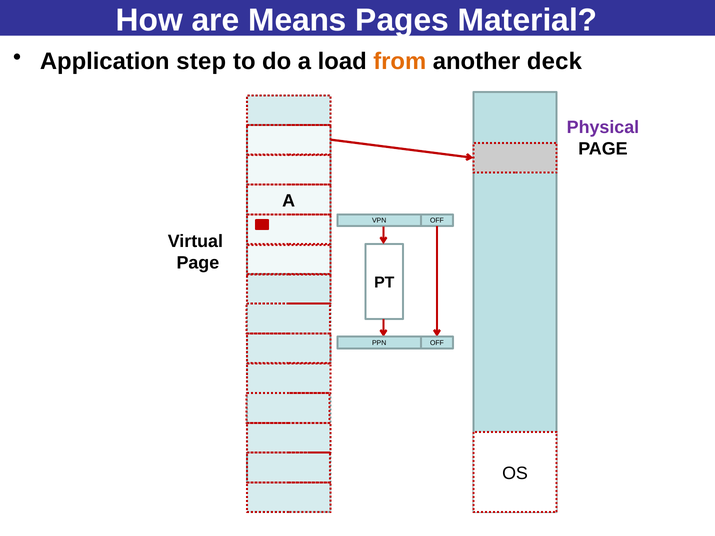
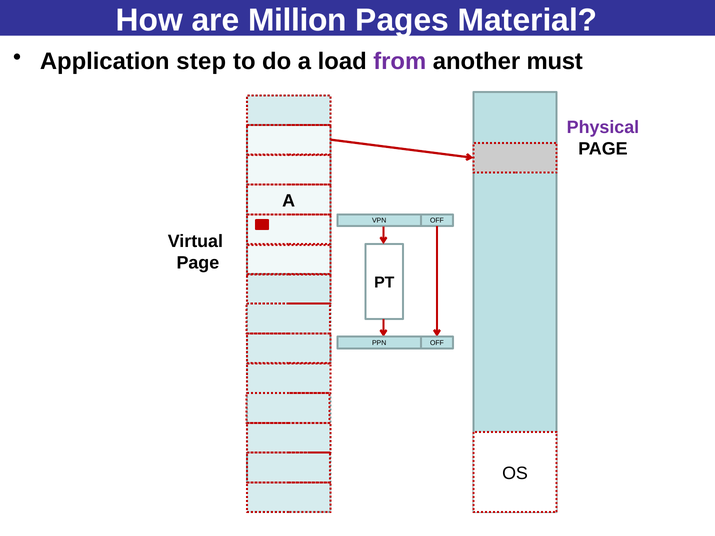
Means: Means -> Million (297, 20)
from colour: orange -> purple (400, 61)
deck: deck -> must (555, 61)
